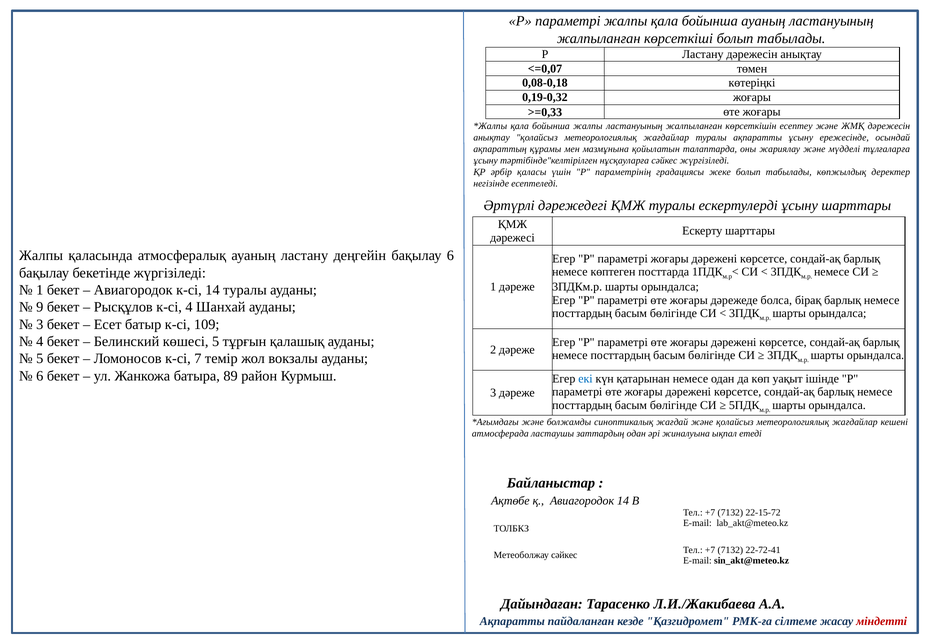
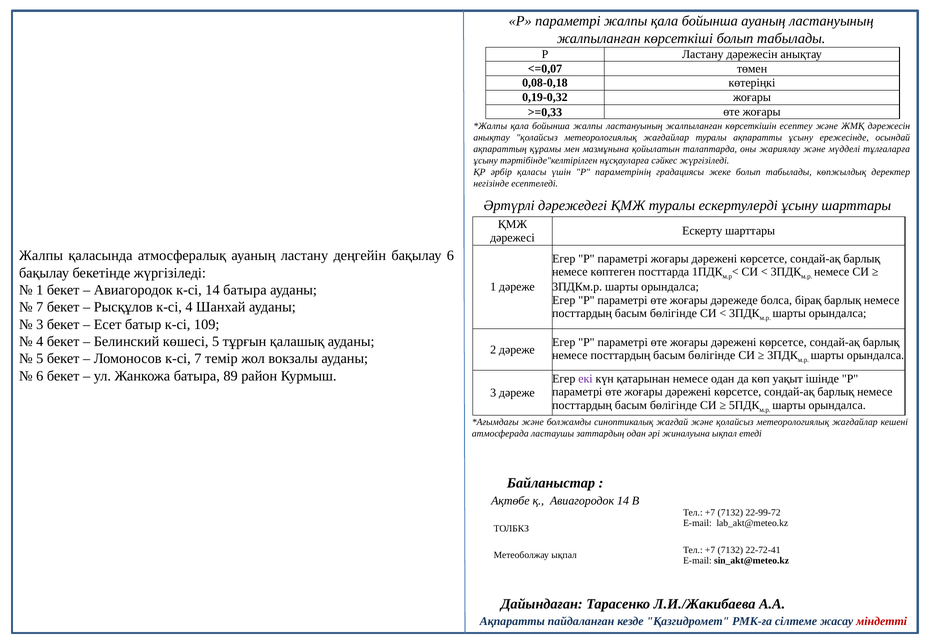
14 туралы: туралы -> батыра (245, 290)
9: 9 -> 7 (40, 307)
екі colour: blue -> purple (585, 379)
22-15-72: 22-15-72 -> 22-99-72 (763, 513)
Метеоболжау сәйкес: сәйкес -> ықпал (564, 555)
